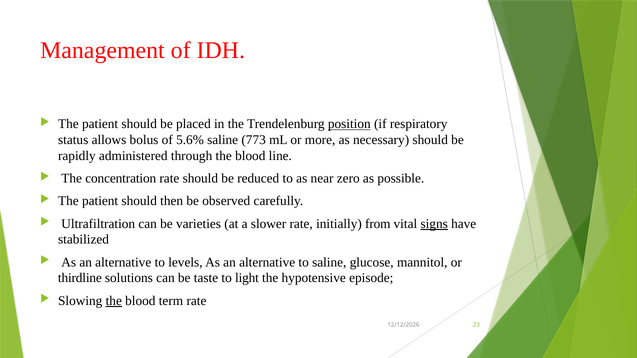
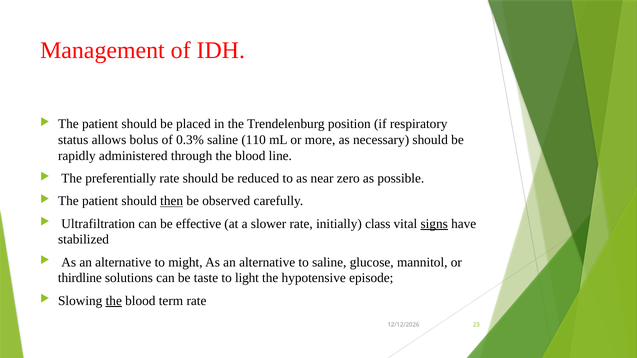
position underline: present -> none (349, 124)
5.6%: 5.6% -> 0.3% (190, 140)
773: 773 -> 110 (254, 140)
concentration: concentration -> preferentially (121, 179)
then underline: none -> present (172, 201)
varieties: varieties -> effective (199, 224)
from: from -> class (378, 224)
levels: levels -> might (185, 262)
